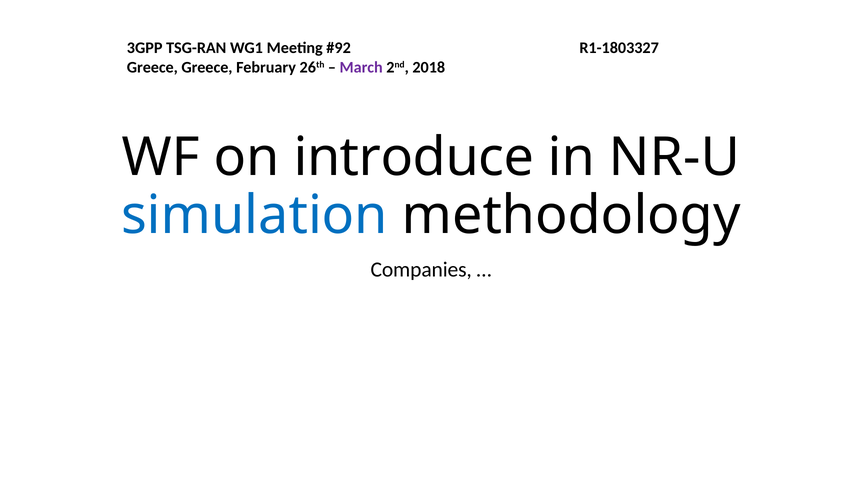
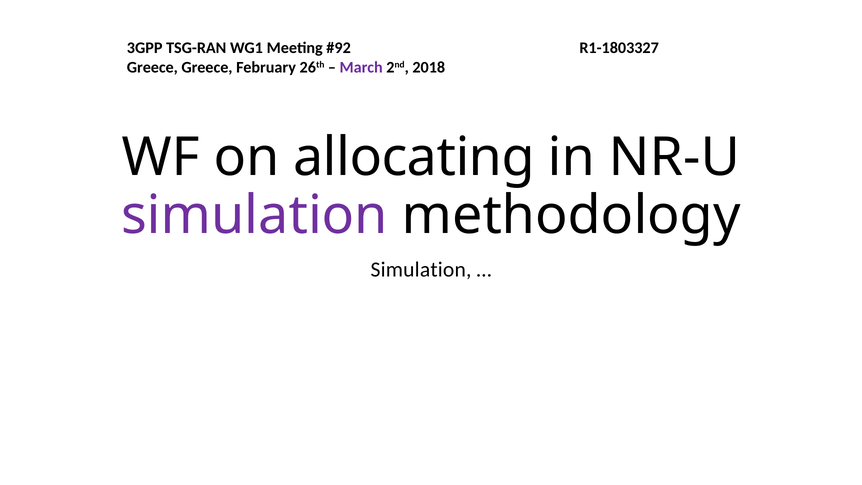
introduce: introduce -> allocating (414, 157)
simulation colour: blue -> purple (254, 215)
Companies: Companies -> Simulation (421, 269)
